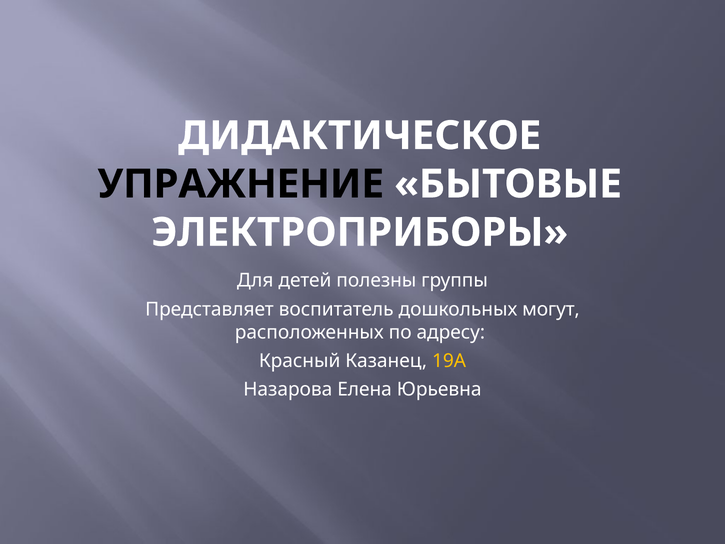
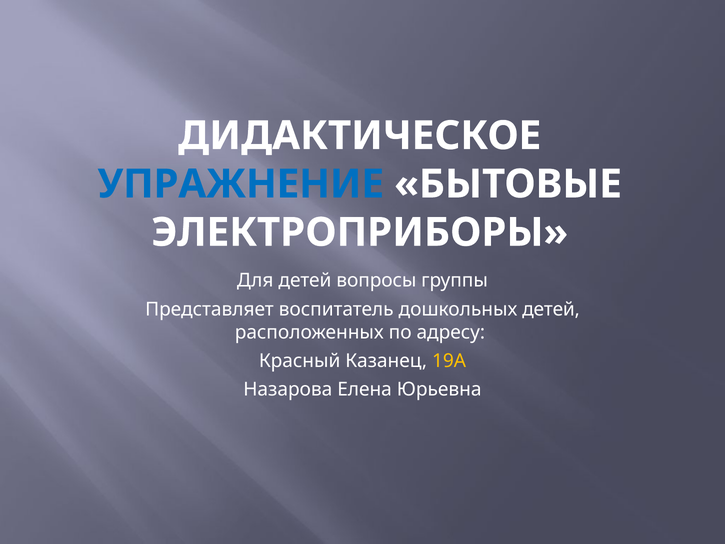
УПРАЖНЕНИЕ colour: black -> blue (241, 184)
полезны: полезны -> вопросы (376, 281)
дошкольных могут: могут -> детей (551, 309)
